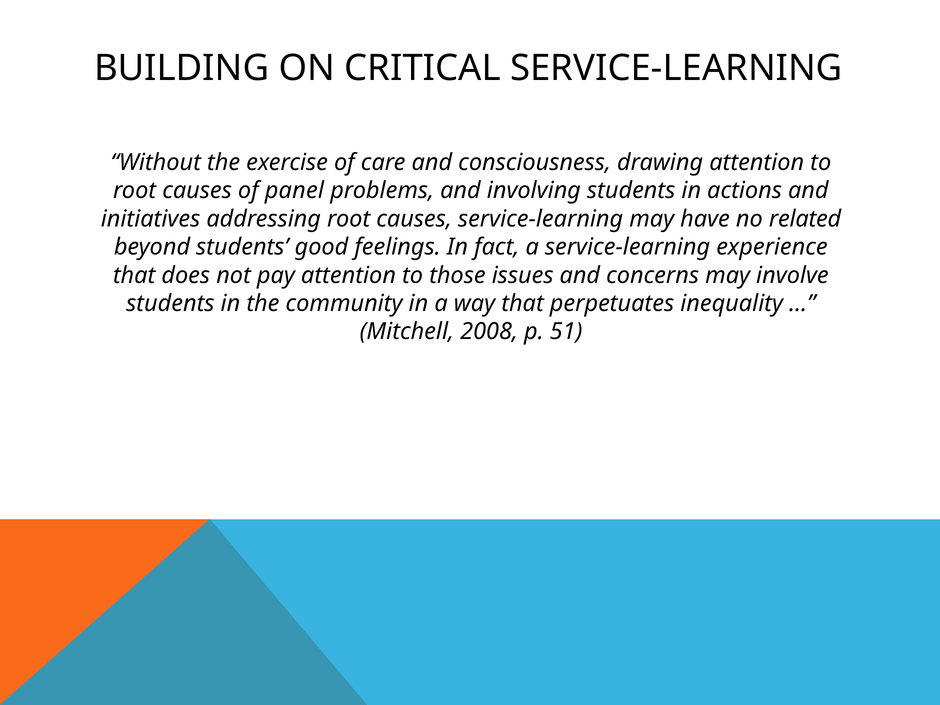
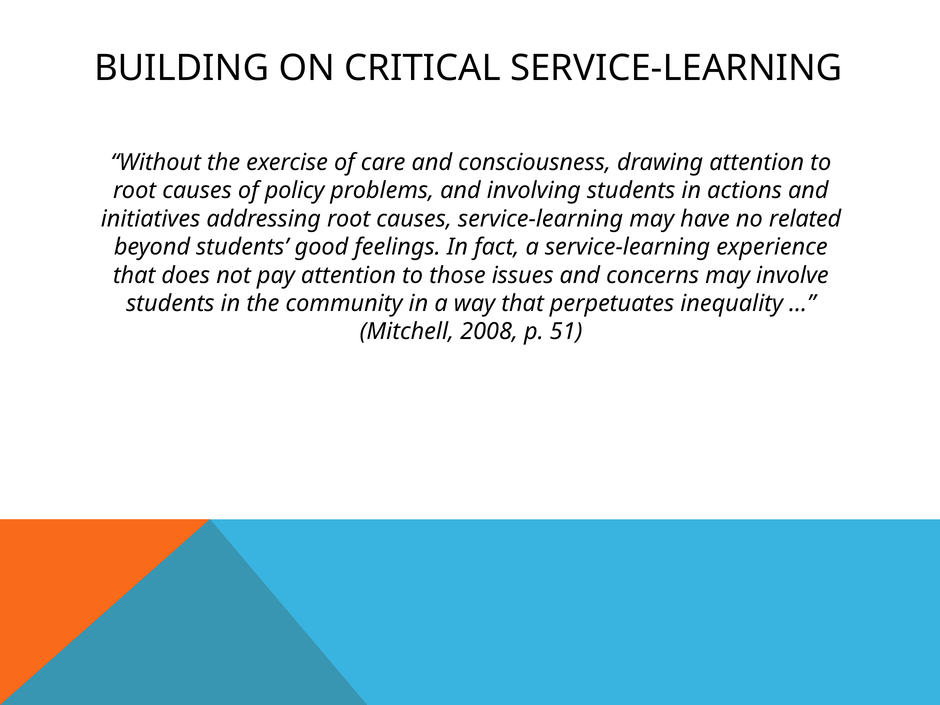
panel: panel -> policy (295, 191)
